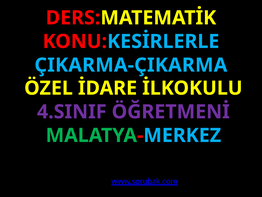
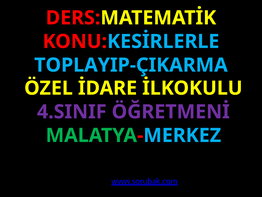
ÇIKARMA-ÇIKARMA: ÇIKARMA-ÇIKARMA -> TOPLAYIP-ÇIKARMA (131, 65)
